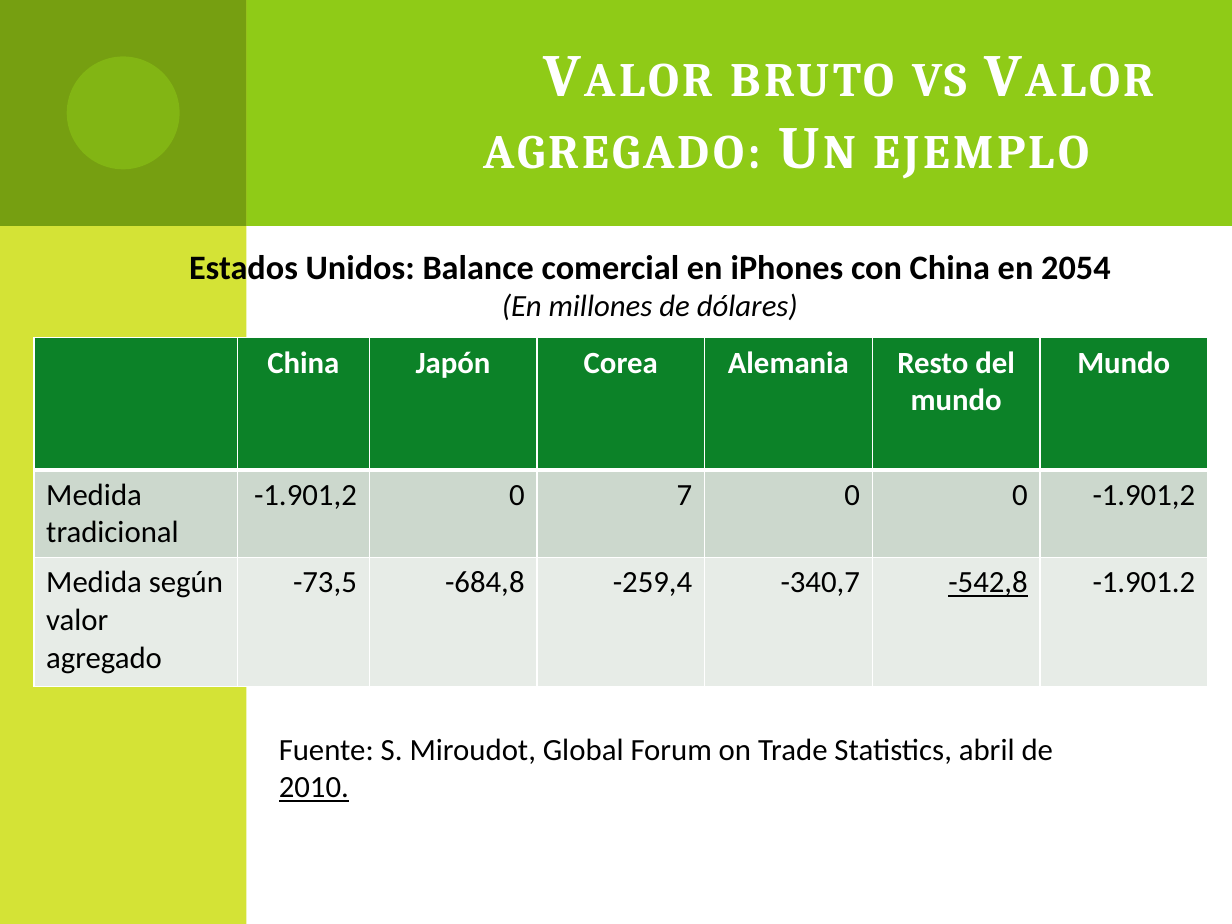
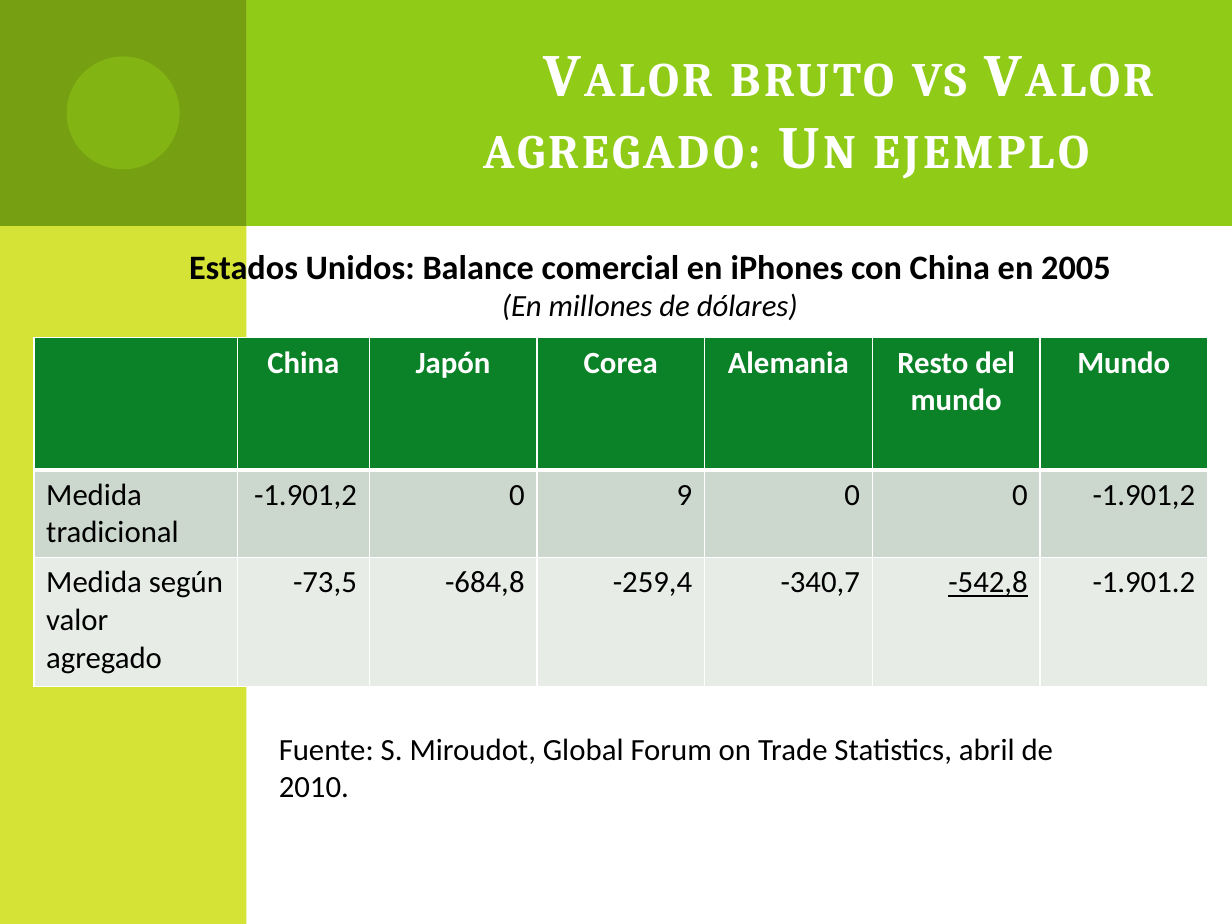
2054: 2054 -> 2005 (1076, 268)
7: 7 -> 9 (685, 495)
2010 underline: present -> none (314, 788)
